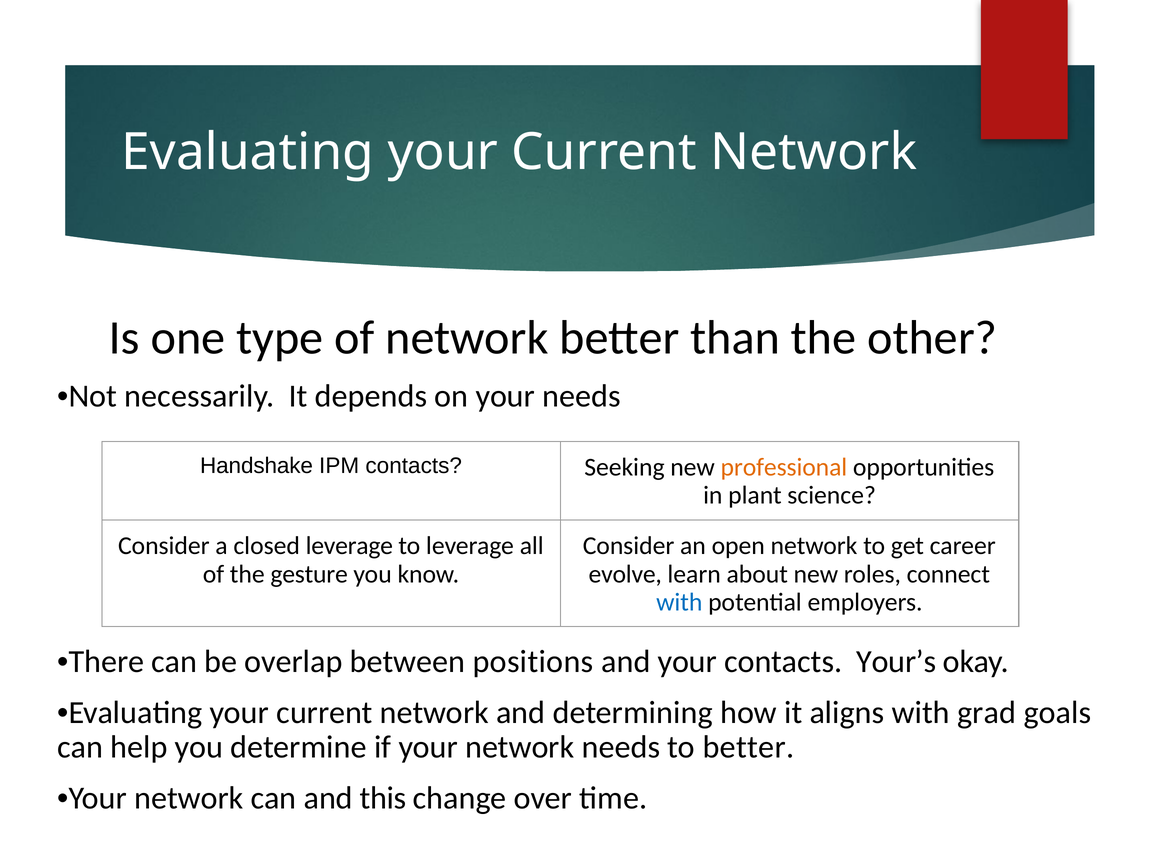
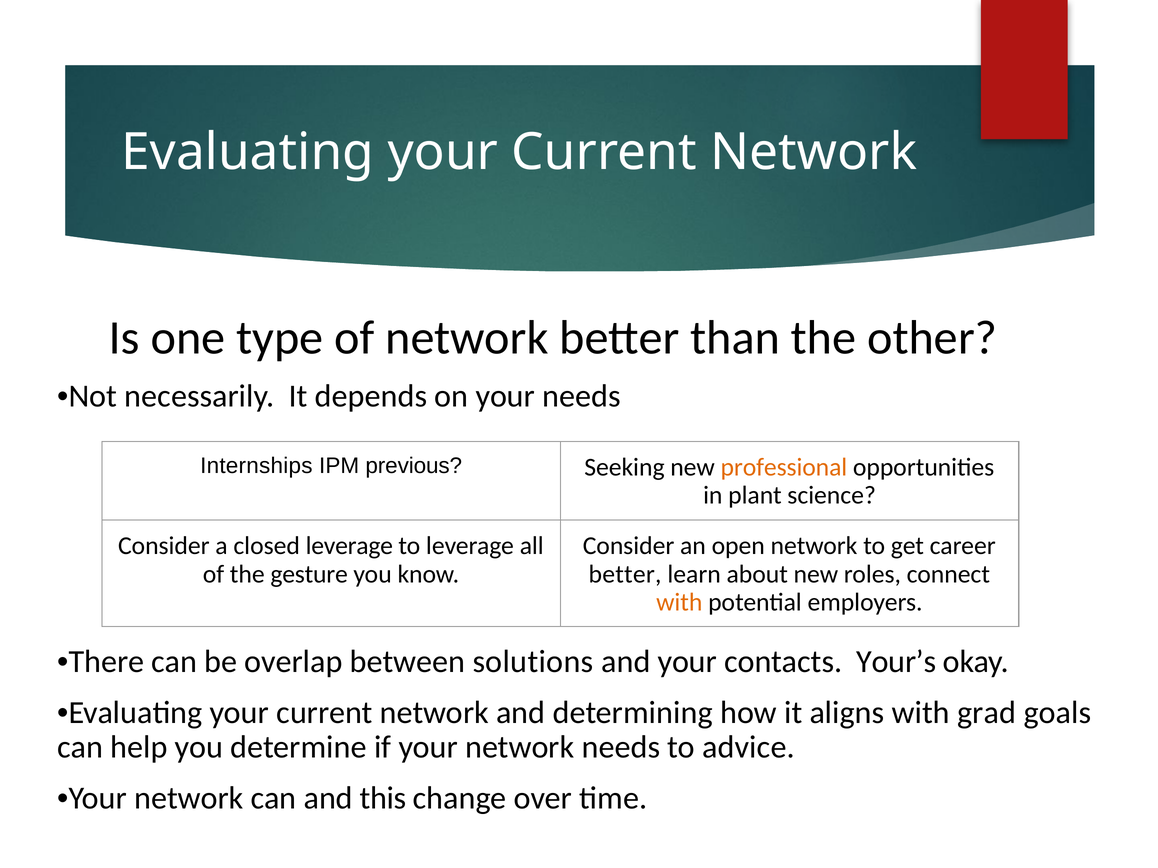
Handshake: Handshake -> Internships (256, 466)
IPM contacts: contacts -> previous (414, 466)
evolve: evolve -> better (625, 574)
with colour: blue -> orange (679, 603)
positions: positions -> solutions (533, 662)
to better: better -> advice (749, 748)
